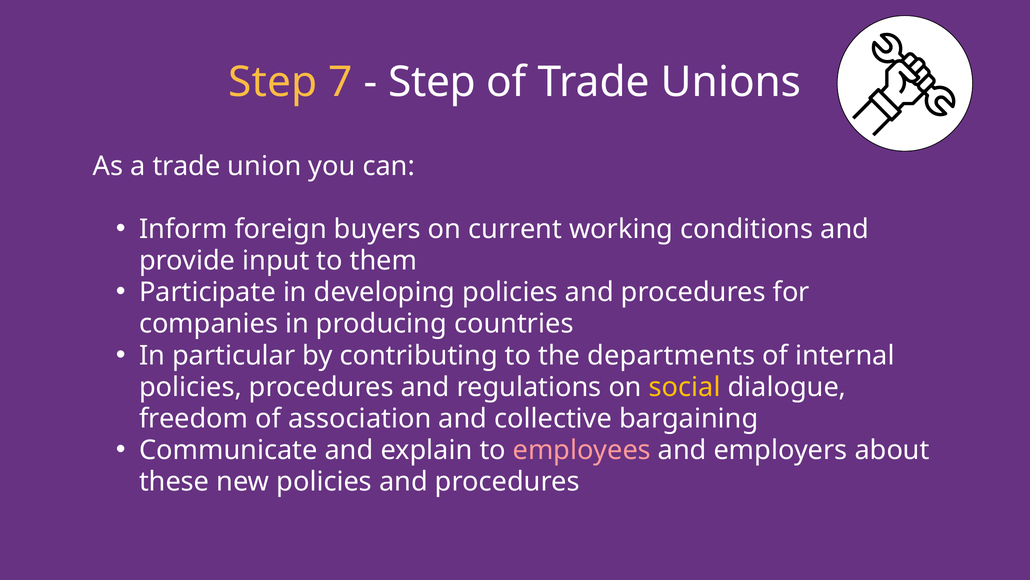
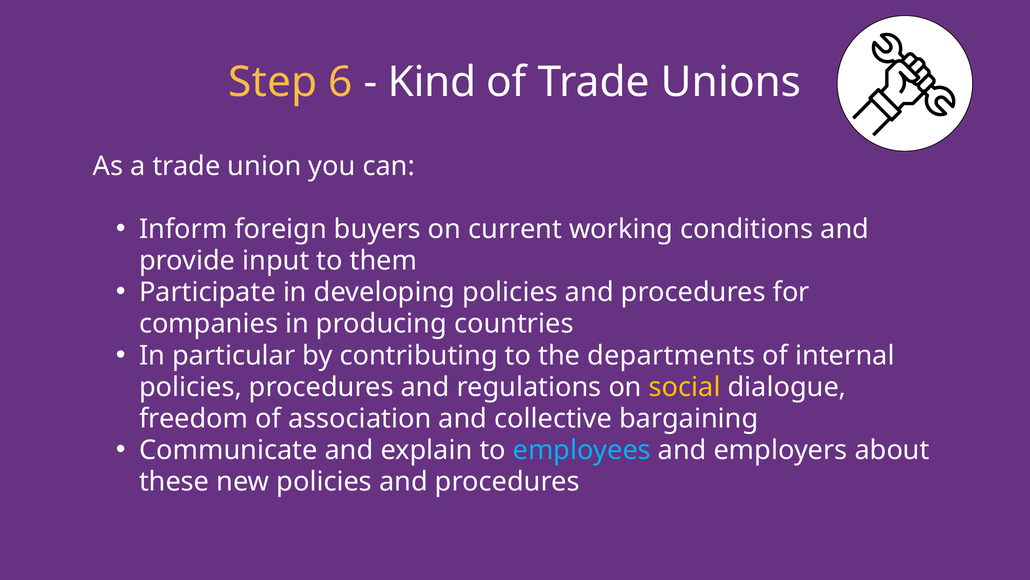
7: 7 -> 6 (340, 82)
Step: Step -> Kind (432, 82)
employees colour: pink -> light blue (582, 450)
